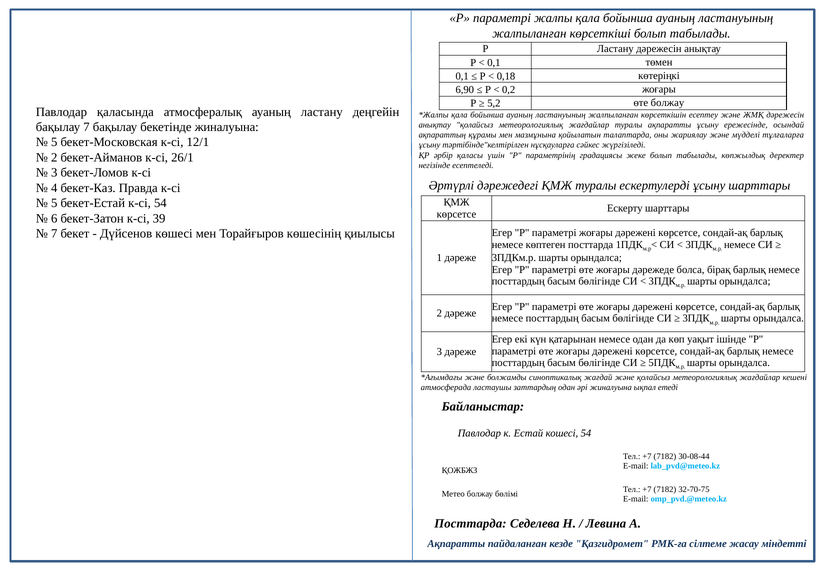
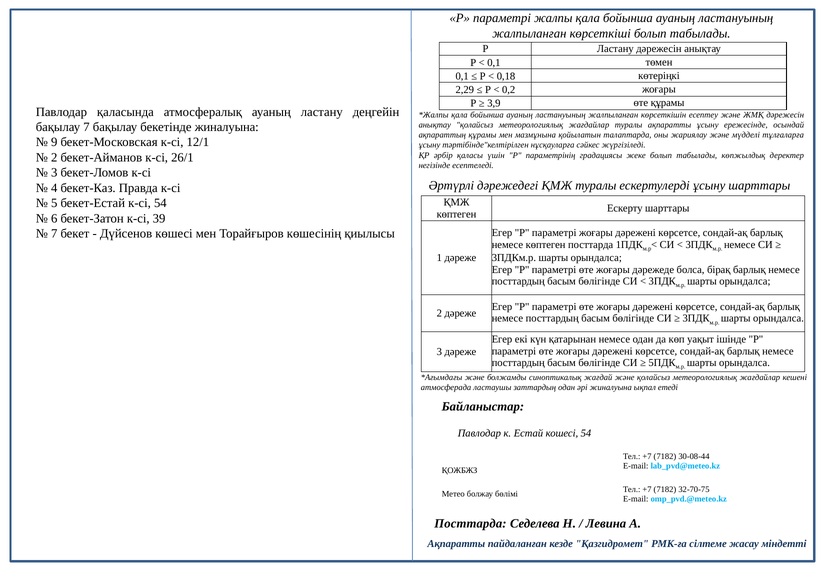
6,90: 6,90 -> 2,29 (465, 90)
5,2: 5,2 -> 3,9 (494, 103)
өте болжау: болжау -> құрамы (668, 103)
5: 5 -> 9 (54, 142)
көрсетсе: көрсетсе -> көптеген (456, 214)
